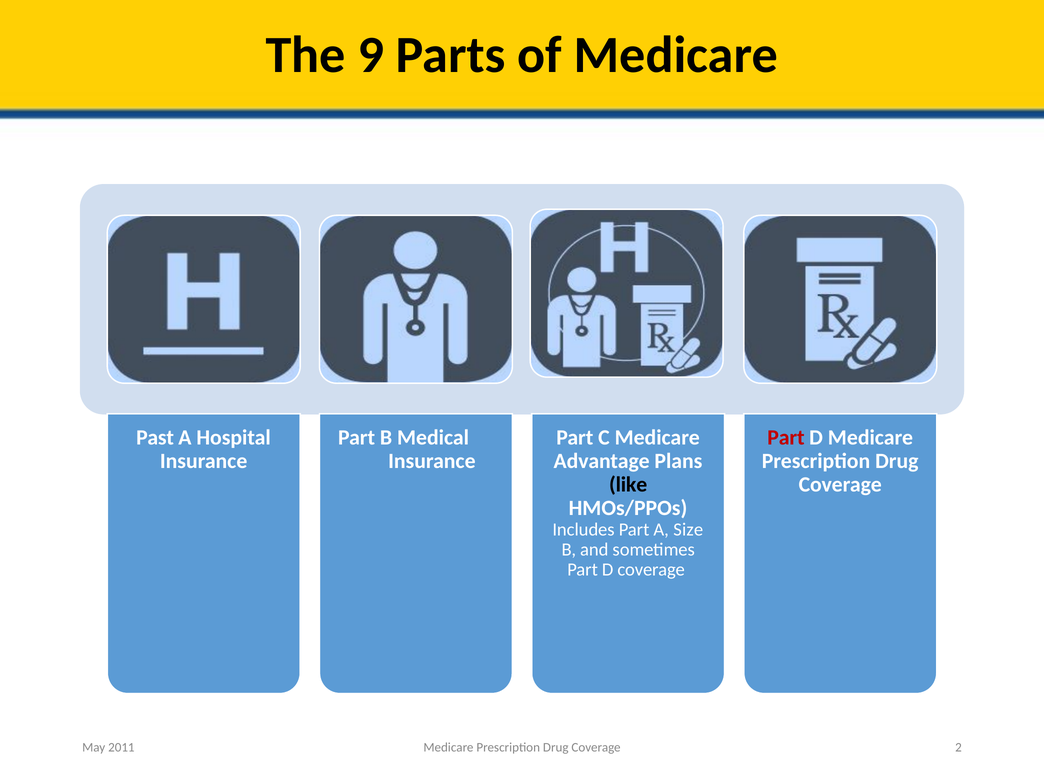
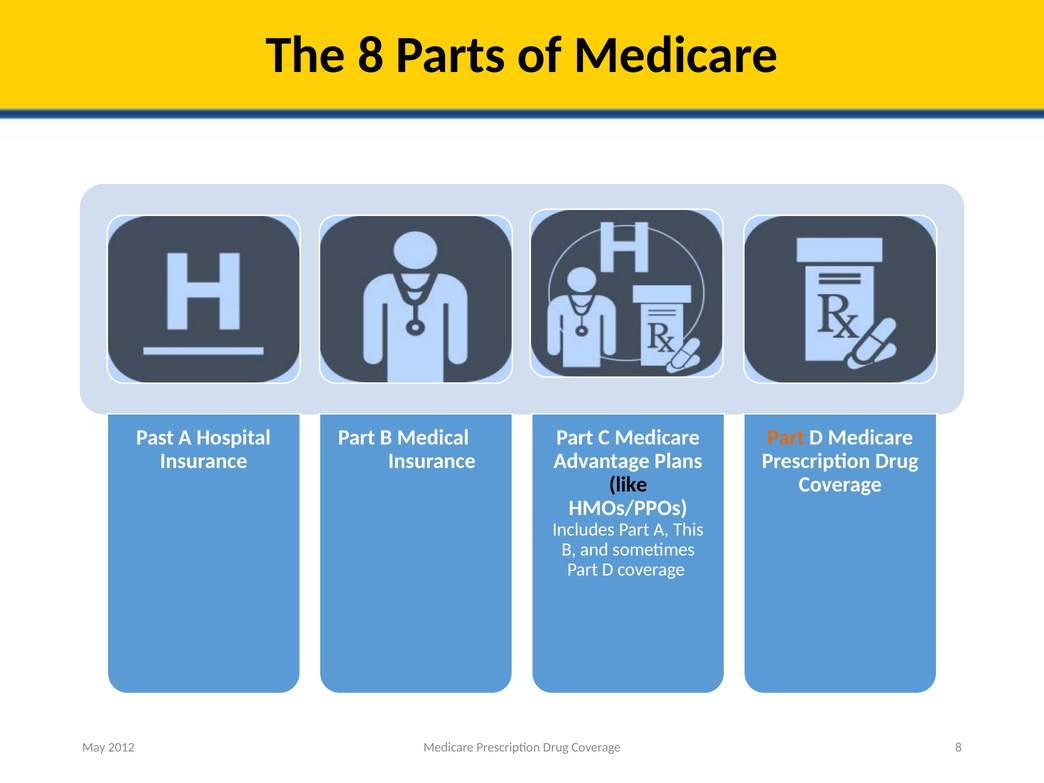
The 9: 9 -> 8 (371, 55)
Part colour: red -> orange (786, 438)
Size: Size -> This (688, 530)
Coverage 2: 2 -> 8 (958, 747)
2011: 2011 -> 2012 (121, 747)
